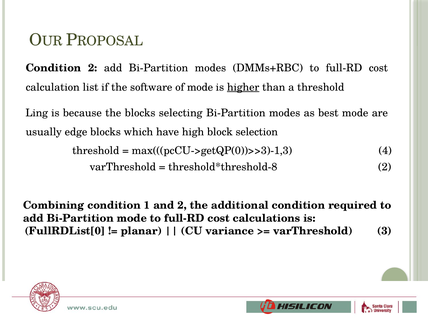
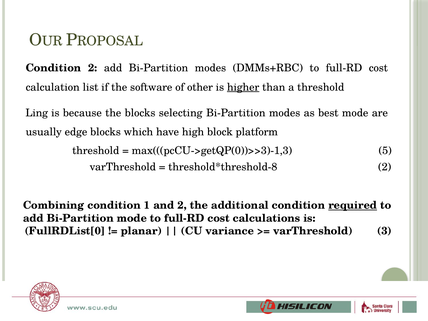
of mode: mode -> other (200, 87)
selection: selection -> platform (257, 132)
4: 4 -> 5 (385, 151)
required underline: none -> present (353, 205)
